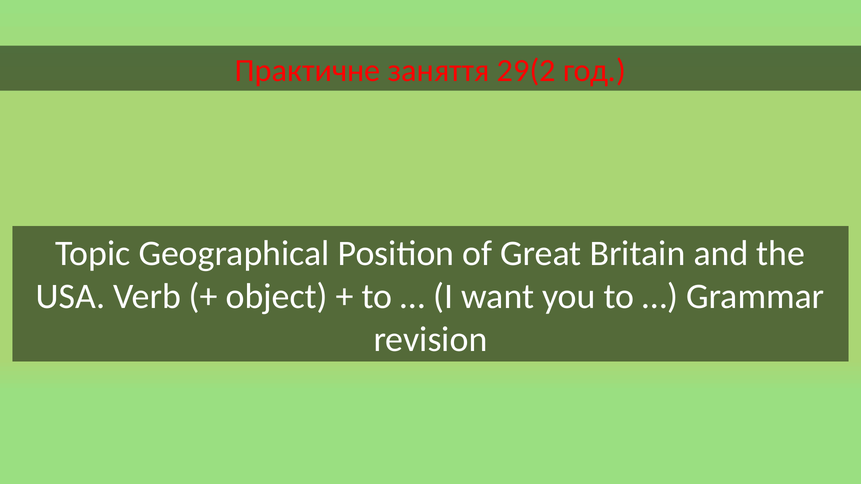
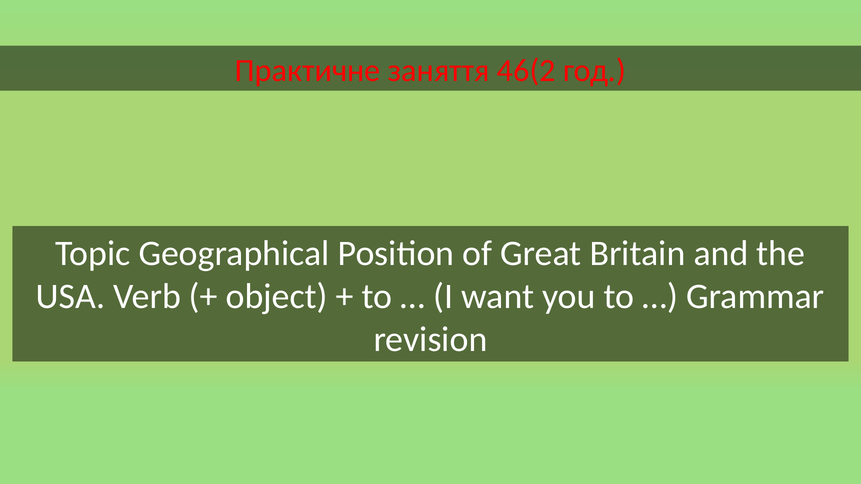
29(2: 29(2 -> 46(2 (526, 70)
